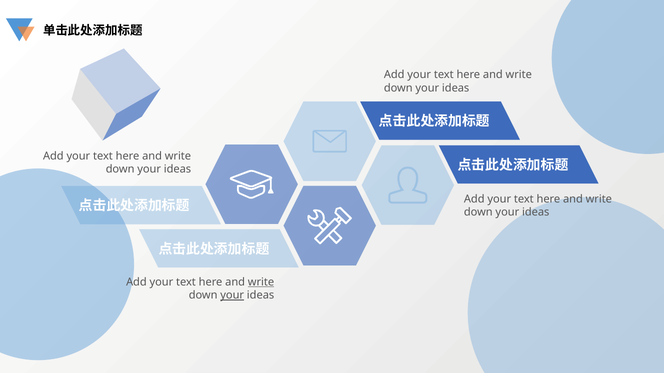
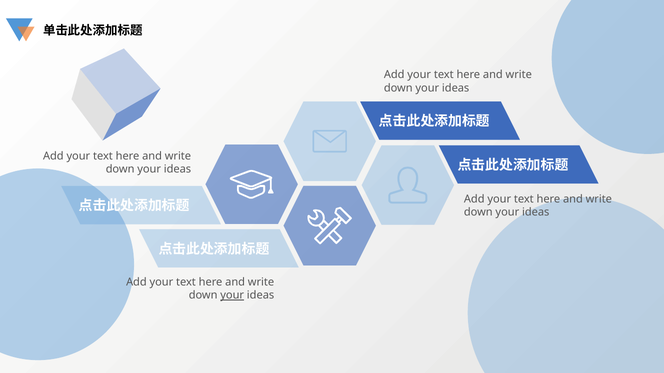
write underline: present -> none (261, 282)
